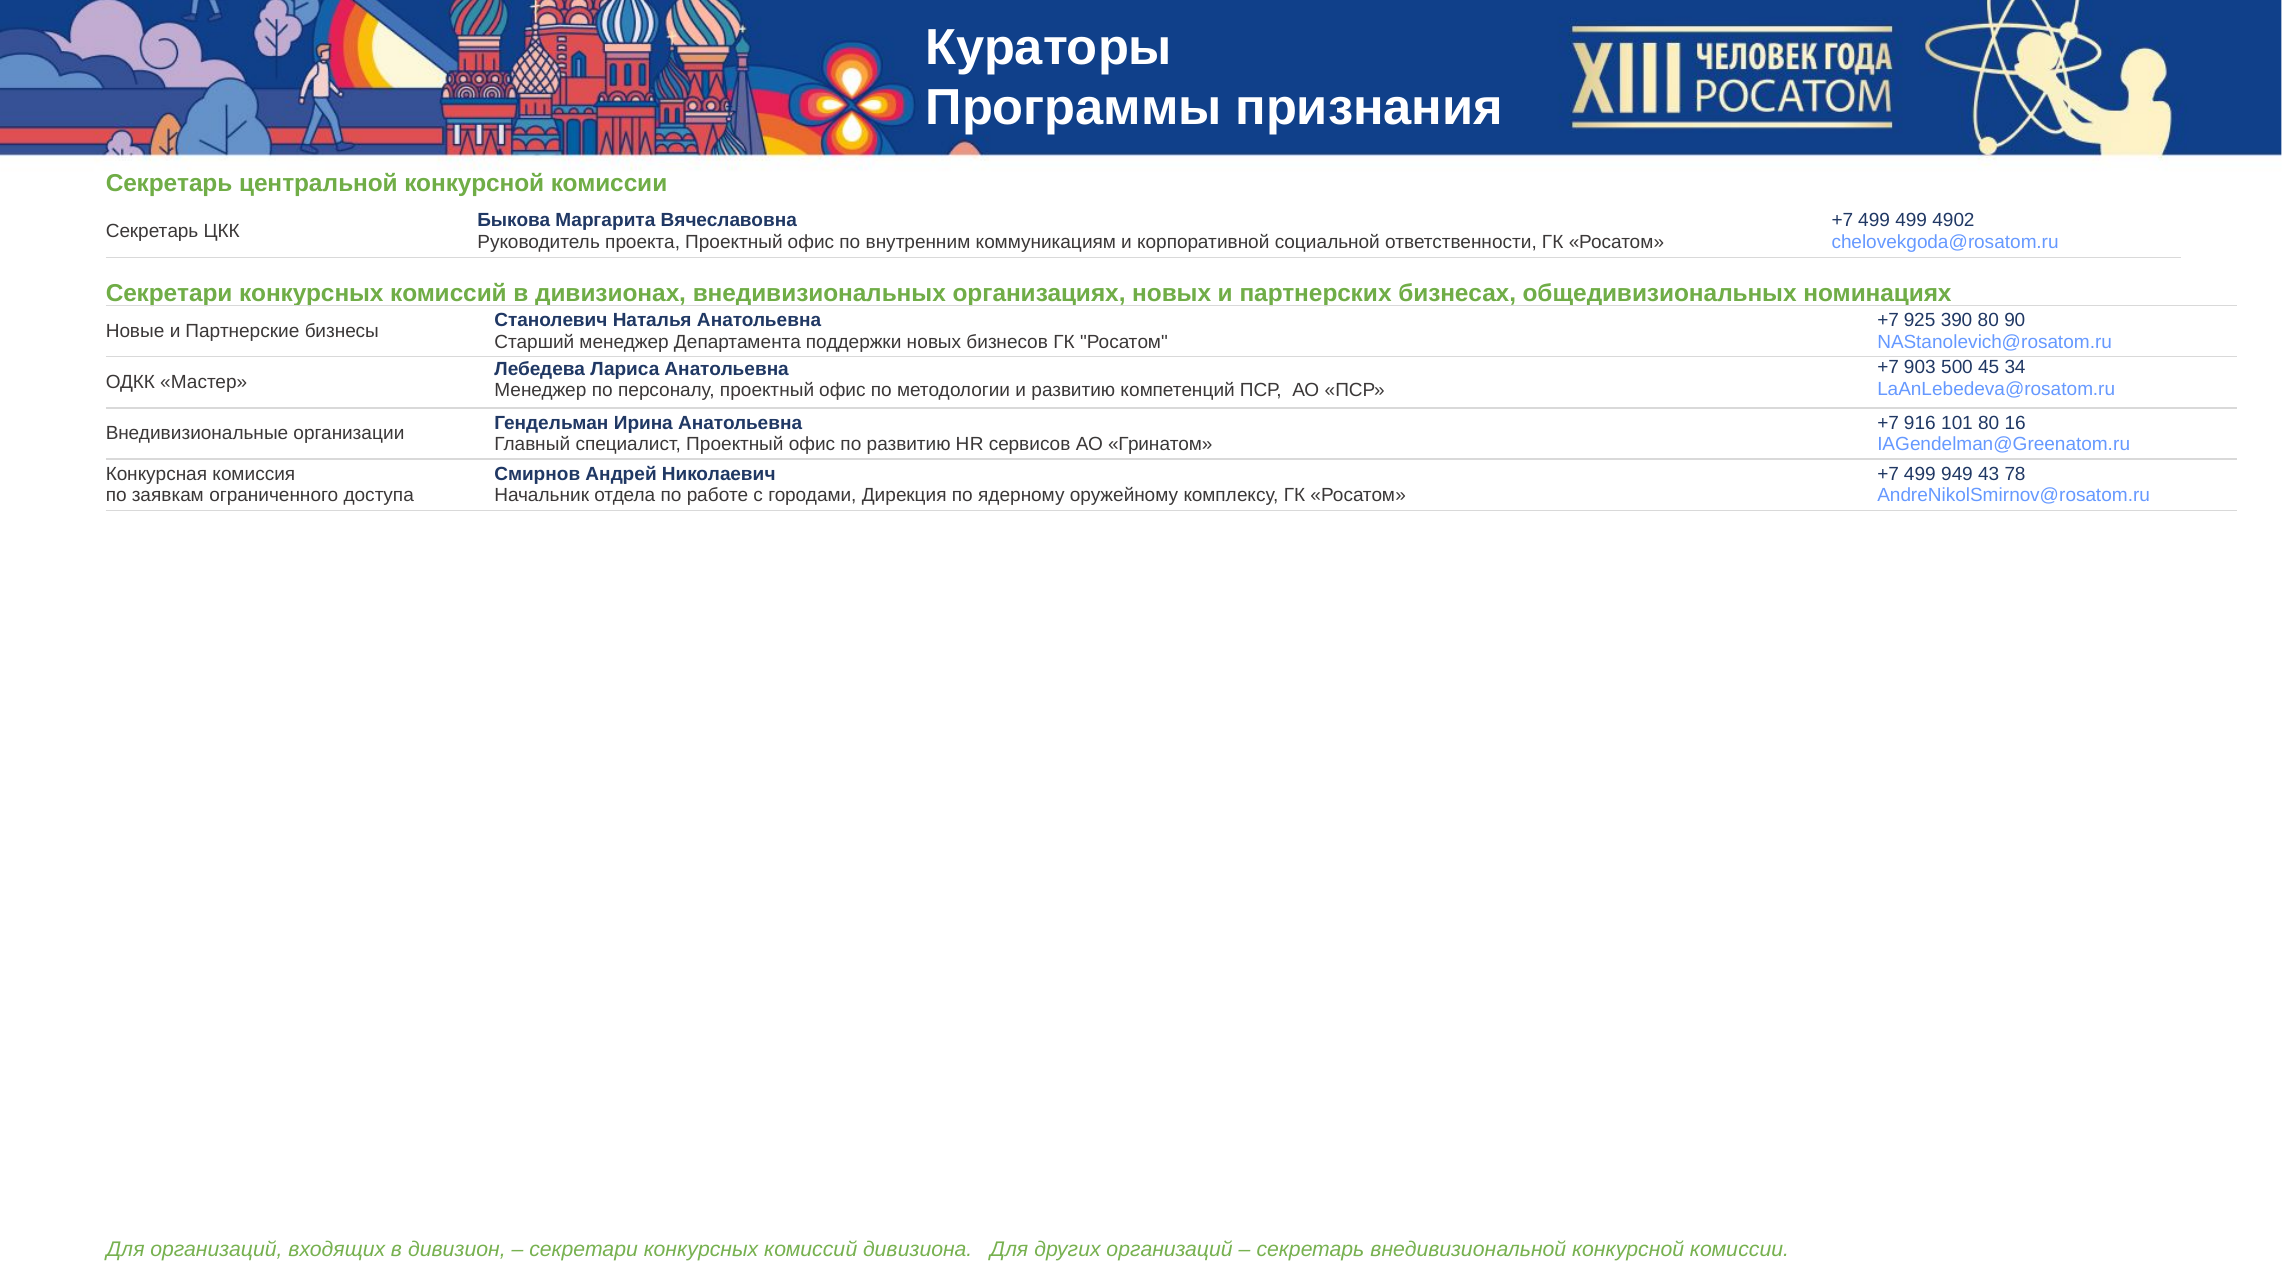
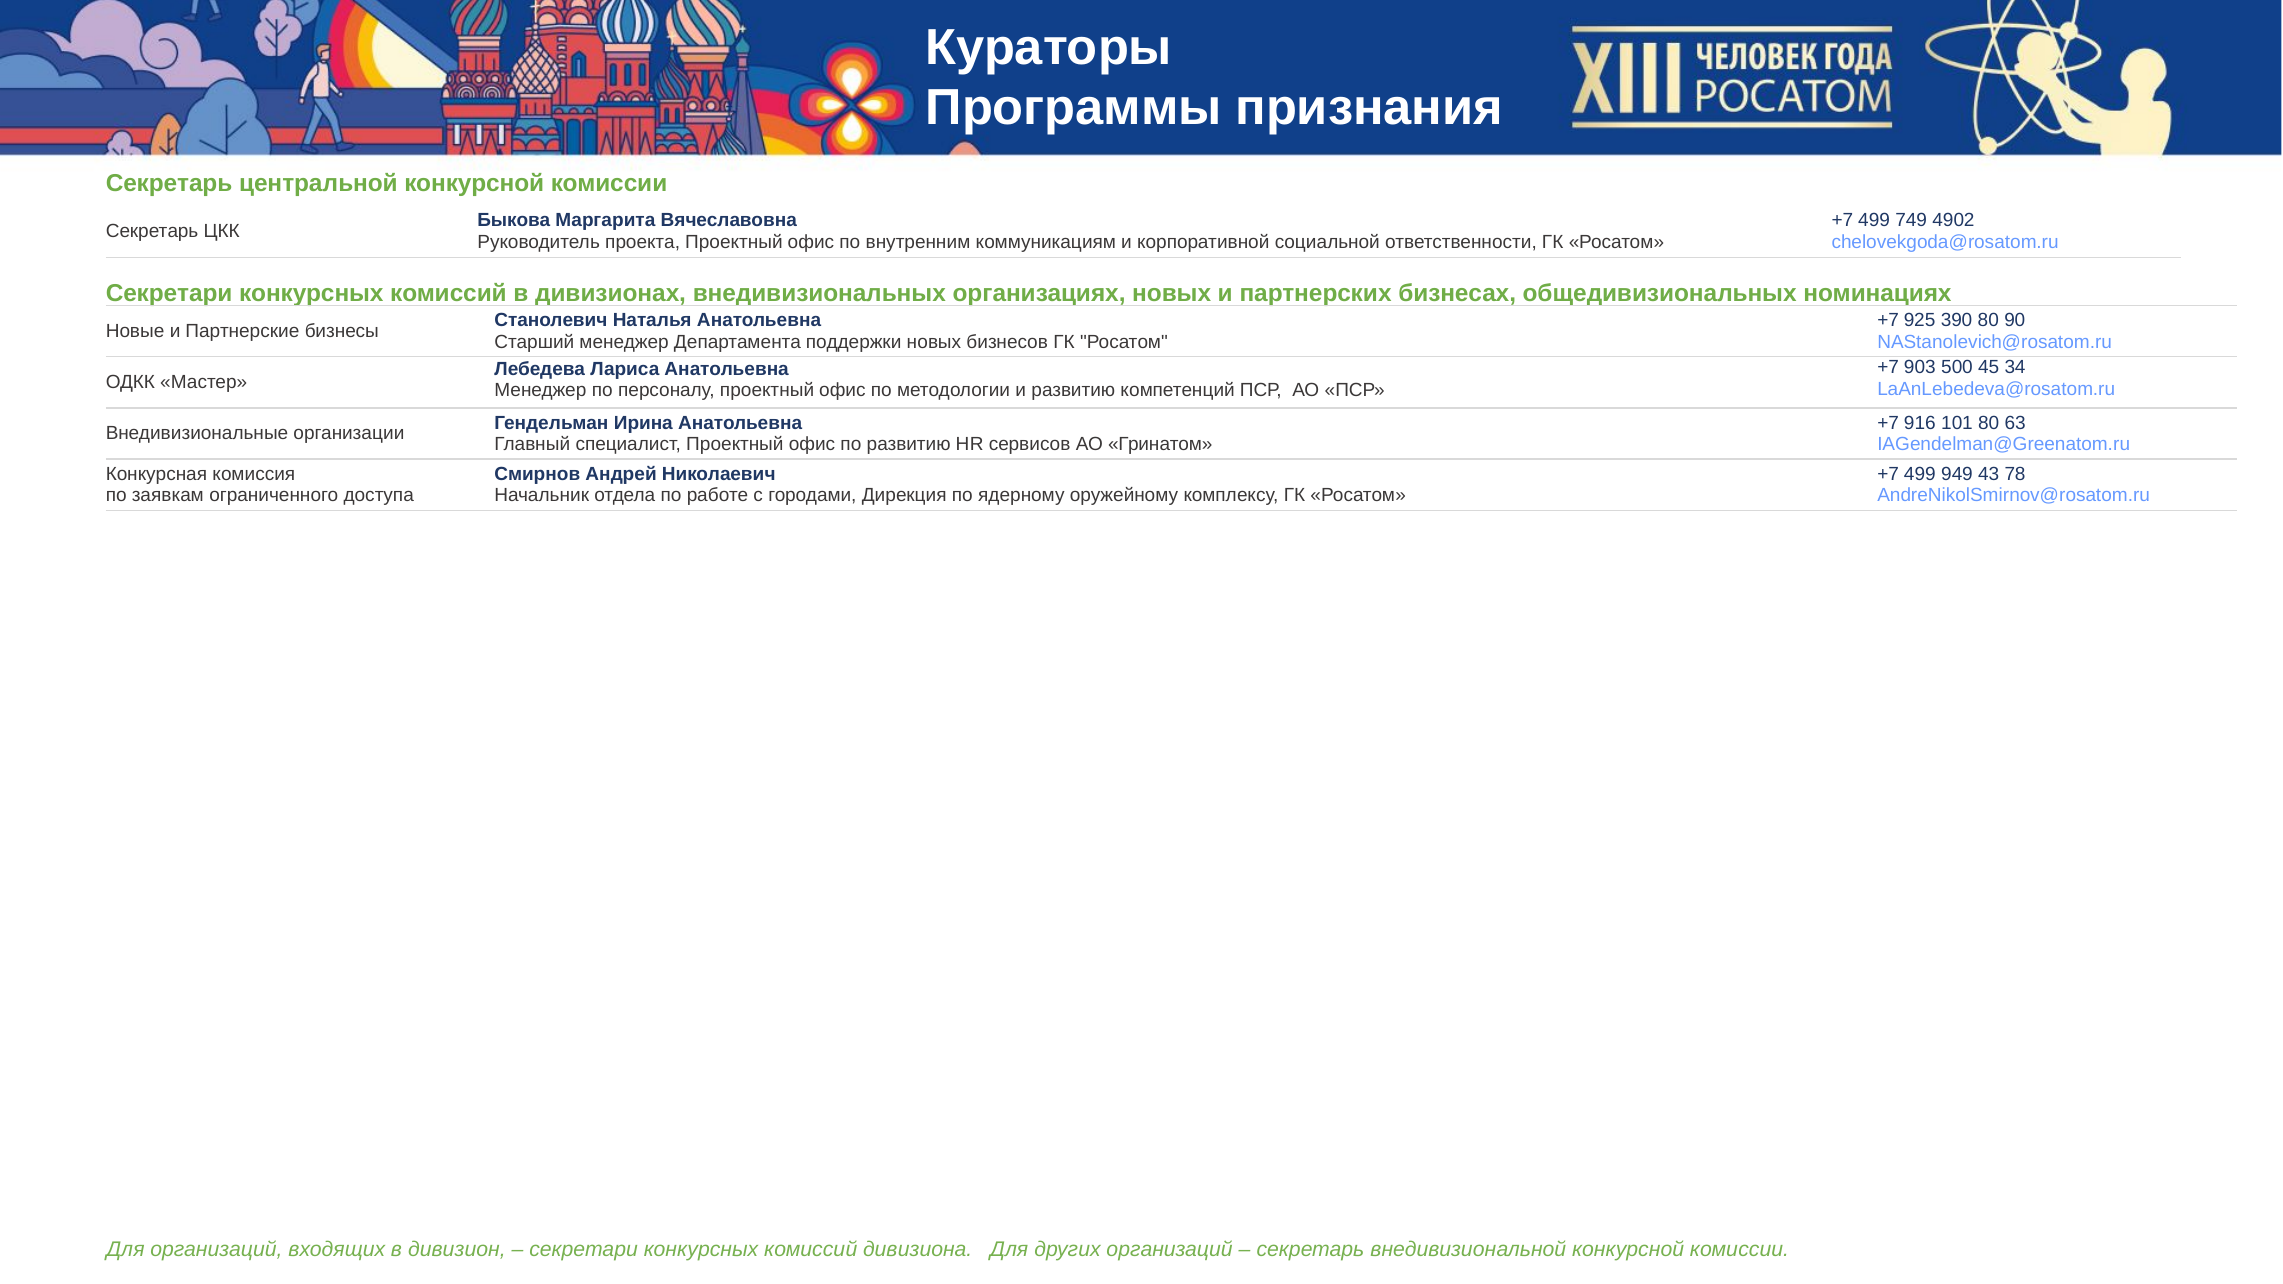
499 499: 499 -> 749 (1911, 220)
16: 16 -> 63 (2015, 423)
